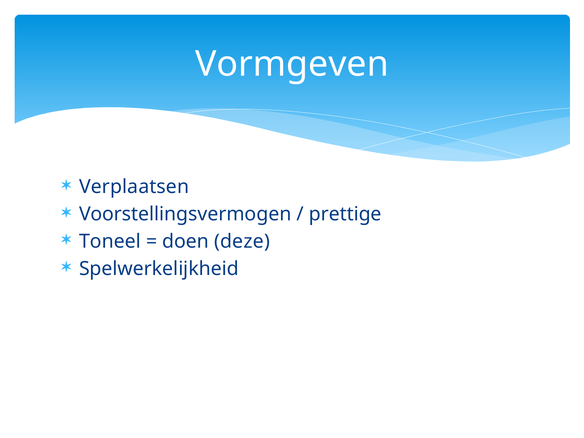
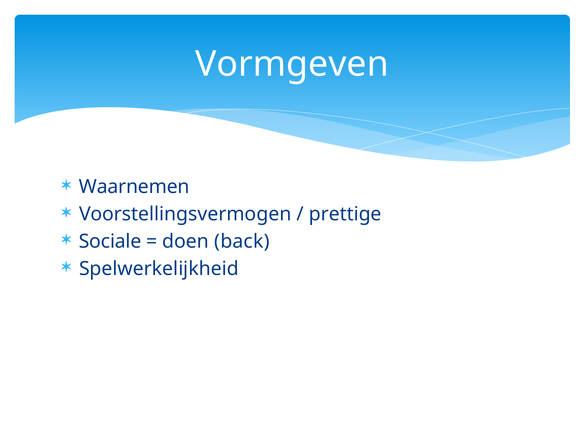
Verplaatsen: Verplaatsen -> Waarnemen (134, 187)
Toneel: Toneel -> Sociale (110, 241)
deze: deze -> back (242, 241)
